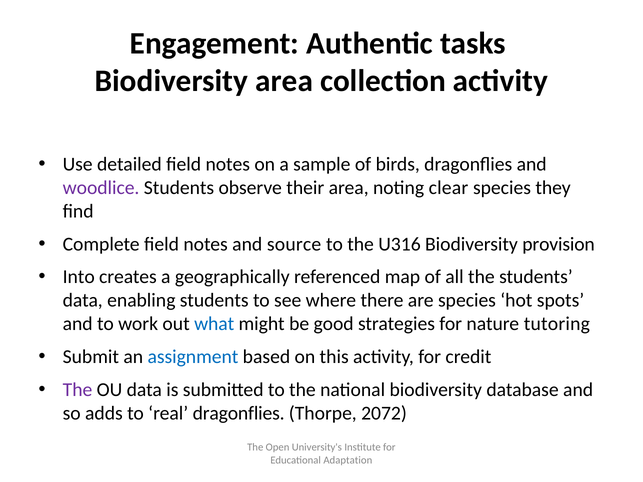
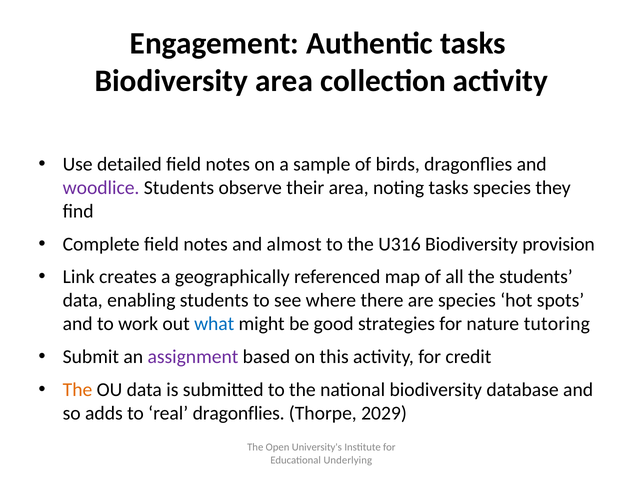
noting clear: clear -> tasks (449, 188)
source: source -> almost (294, 244)
Into: Into -> Link (79, 277)
assignment colour: blue -> purple (193, 357)
The colour: purple -> orange (78, 390)
2072: 2072 -> 2029 (384, 413)
Adaptation: Adaptation -> Underlying (348, 461)
